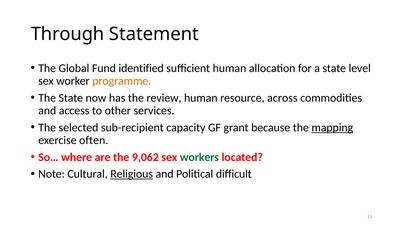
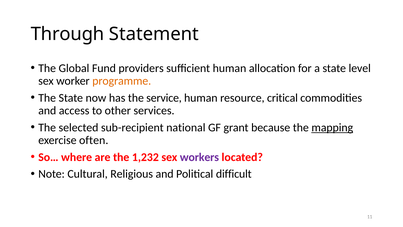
identified: identified -> providers (141, 68)
review: review -> service (164, 98)
across: across -> critical (282, 98)
capacity: capacity -> national (186, 127)
9,062: 9,062 -> 1,232 (145, 157)
workers colour: green -> purple (199, 157)
Religious underline: present -> none (132, 174)
